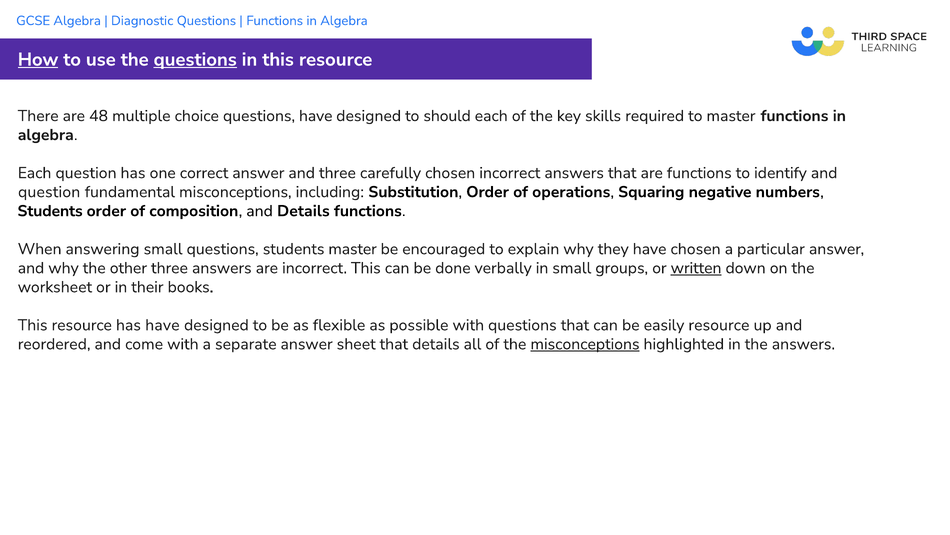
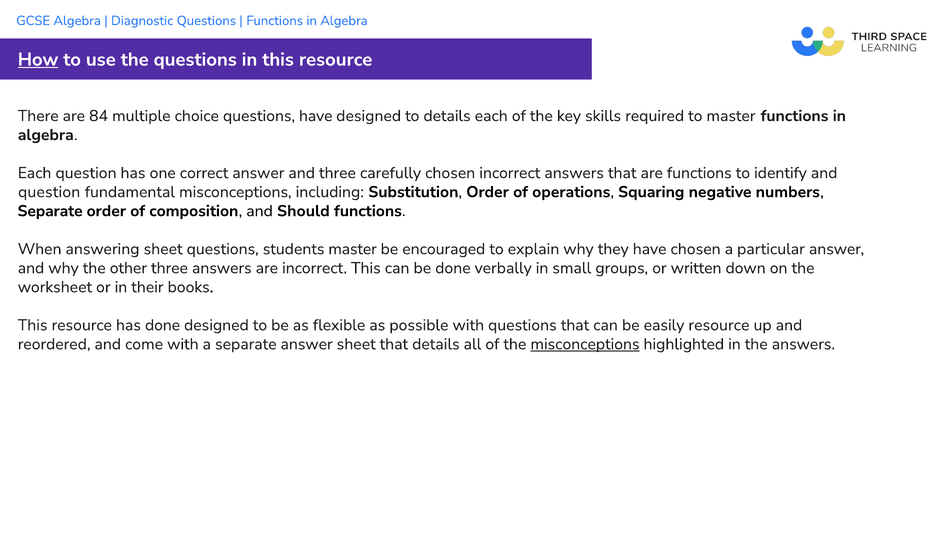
questions underline: present -> none (195, 59)
48: 48 -> 84 (99, 116)
to should: should -> details (447, 116)
Students: Students -> Separate (50, 211)
and Details: Details -> Should (303, 211)
answering small: small -> sheet (163, 249)
written underline: present -> none (696, 268)
has have: have -> done (163, 325)
